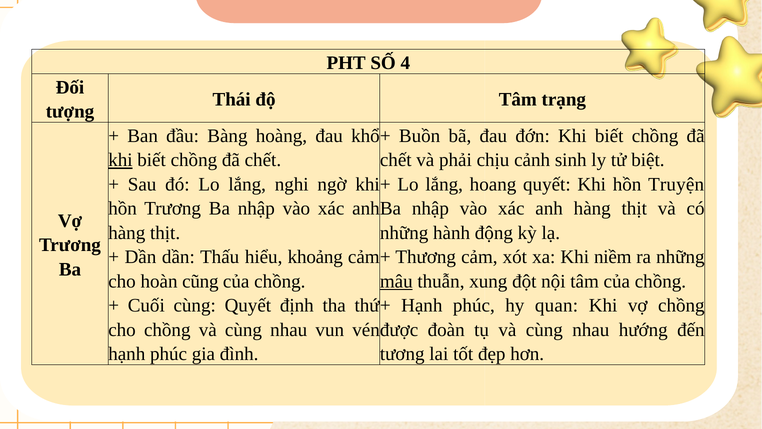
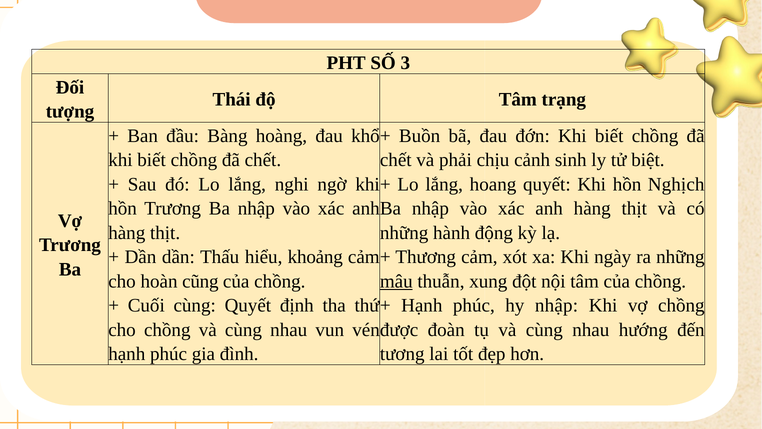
4: 4 -> 3 (405, 63)
khi underline: present -> none (120, 160)
Truyện: Truyện -> Nghịch (676, 184)
niềm: niềm -> ngày (613, 257)
hy quan: quan -> nhập (557, 305)
